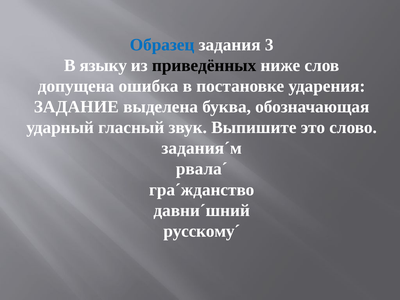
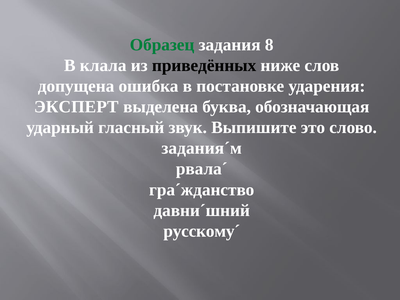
Образец colour: blue -> green (162, 45)
3: 3 -> 8 (269, 45)
языку: языку -> клала (103, 66)
ЗАДАНИЕ: ЗАДАНИЕ -> ЭКСПЕРТ (76, 107)
